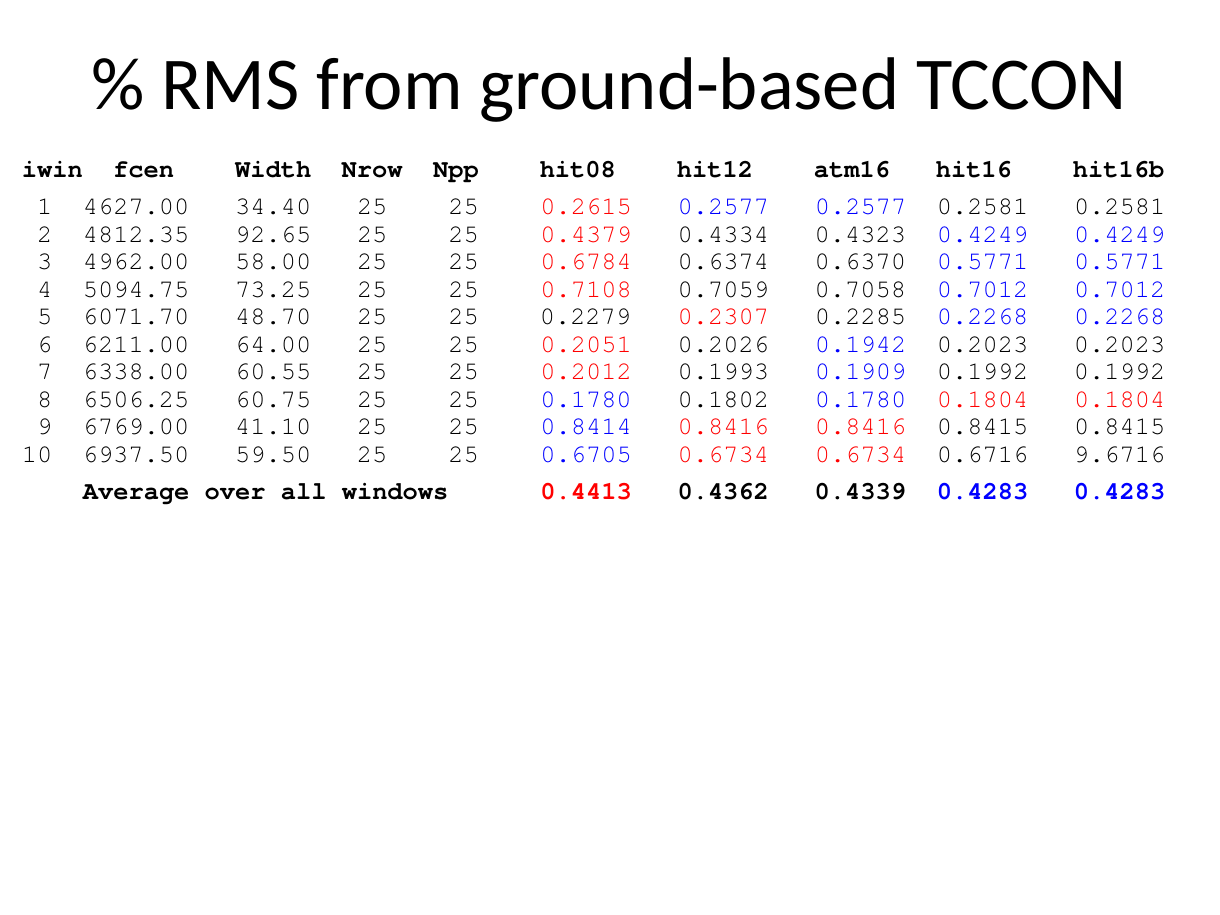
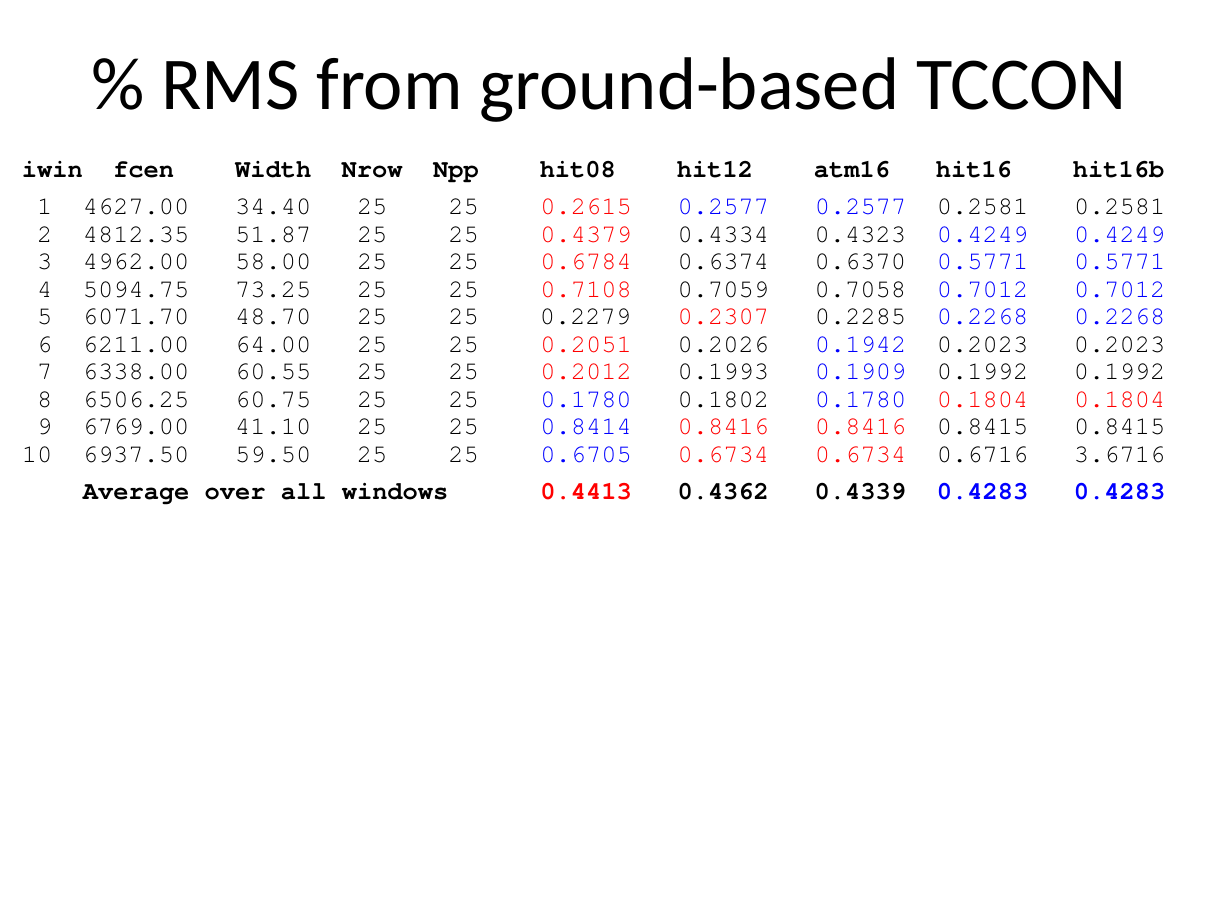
92.65: 92.65 -> 51.87 (273, 234)
9.6716: 9.6716 -> 3.6716 (1120, 454)
